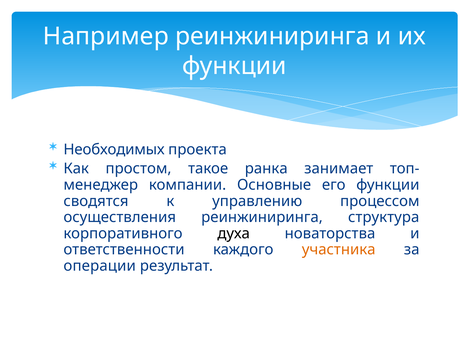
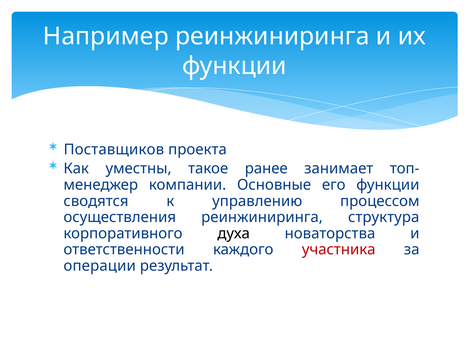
Необходимых: Необходимых -> Поставщиков (114, 150)
простом: простом -> уместны (139, 169)
ранка: ранка -> ранее (266, 169)
участника colour: orange -> red (339, 249)
